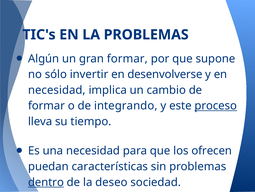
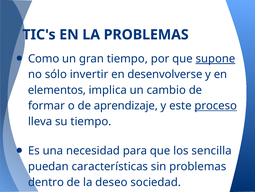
Algún: Algún -> Como (44, 58)
gran formar: formar -> tiempo (127, 58)
supone underline: none -> present (215, 58)
necesidad: necesidad -> elementos (57, 90)
integrando: integrando -> aprendizaje (126, 105)
ofrecen: ofrecen -> sencilla (212, 150)
dentro underline: present -> none (46, 182)
